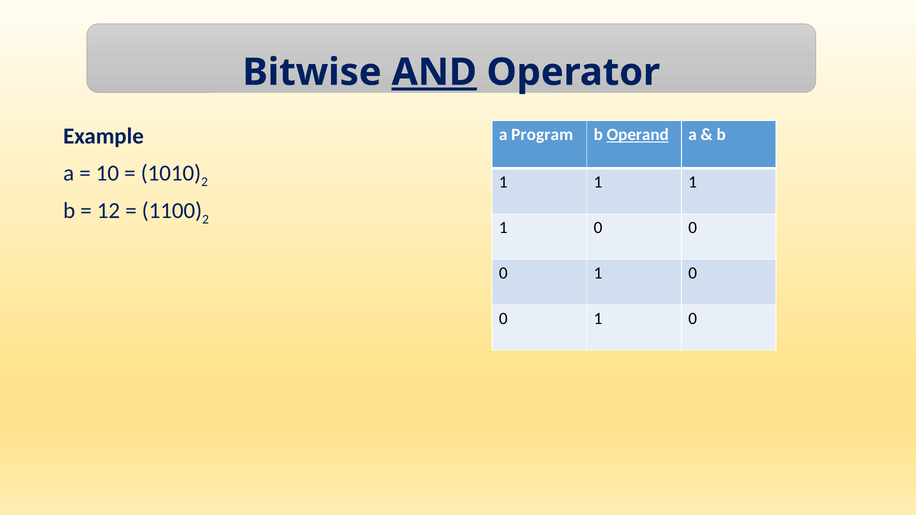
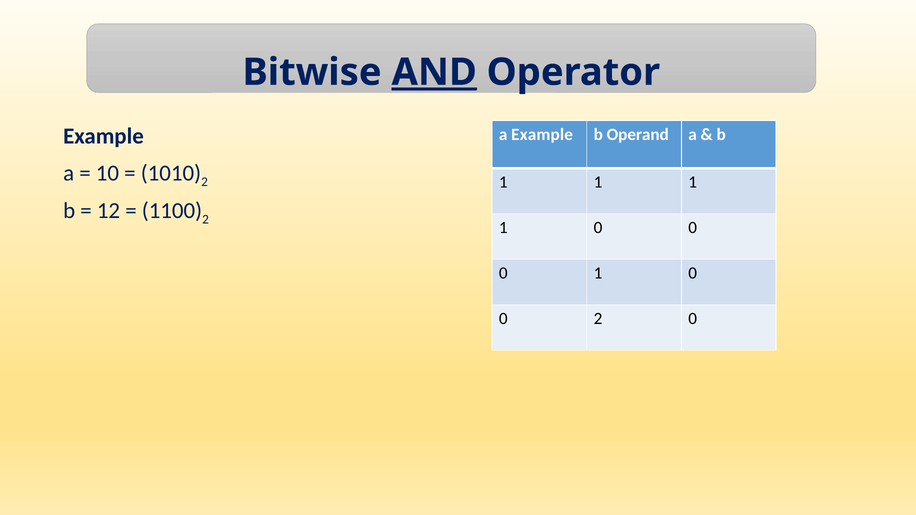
a Program: Program -> Example (542, 135)
Operand underline: present -> none (638, 135)
1: 1 -> 2 (598, 319)
